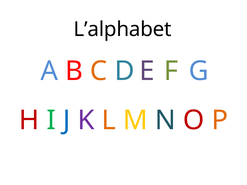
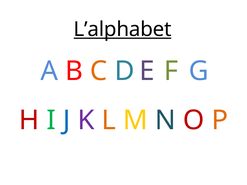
L’alphabet underline: none -> present (123, 29)
